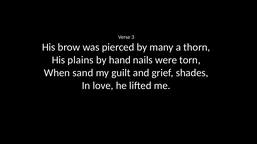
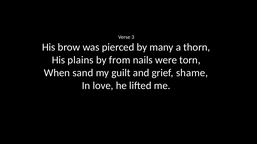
hand: hand -> from (120, 60)
shades: shades -> shame (192, 73)
